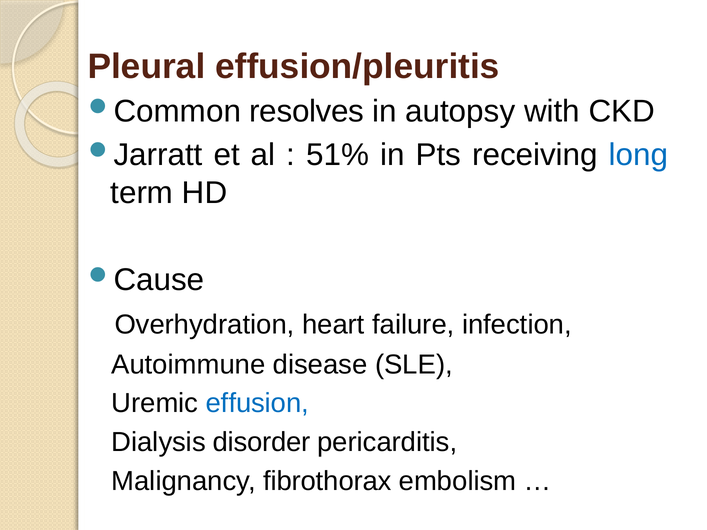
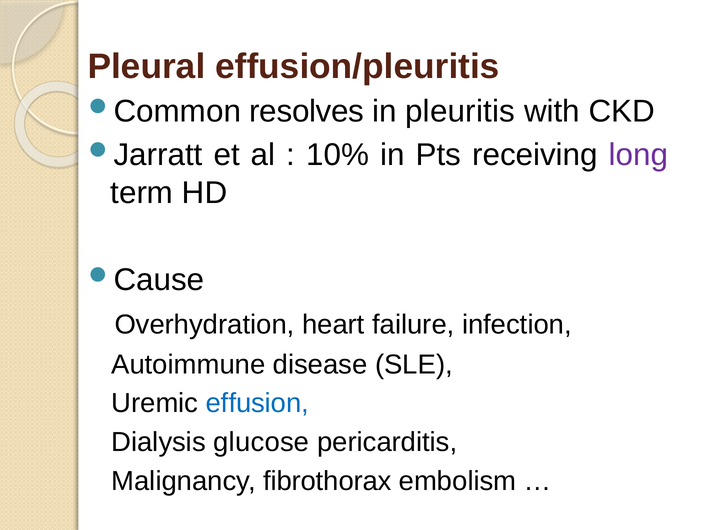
autopsy: autopsy -> pleuritis (460, 111)
51%: 51% -> 10% (338, 155)
long colour: blue -> purple (639, 155)
disorder: disorder -> glucose (261, 442)
